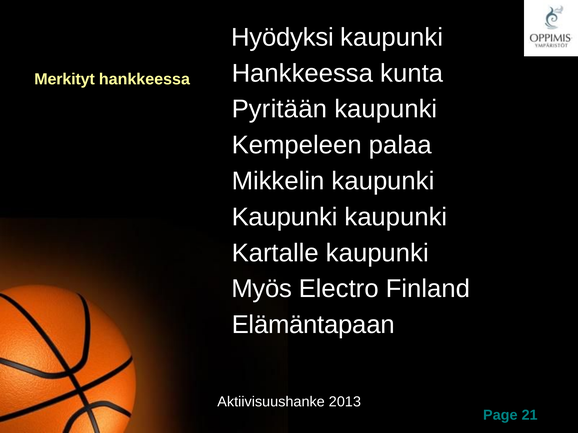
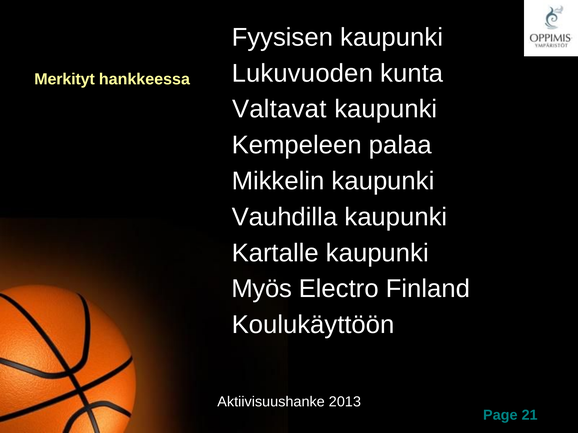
Hyödyksi: Hyödyksi -> Fyysisen (282, 37)
Hankkeessa: Hankkeessa -> Lukuvuoden (302, 73)
Pyritään: Pyritään -> Valtavat (279, 109)
Kaupunki: Kaupunki -> Vauhdilla (284, 217)
Elämäntapaan: Elämäntapaan -> Koulukäyttöön (313, 325)
